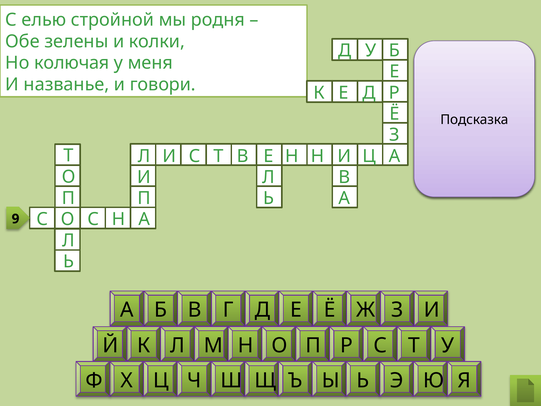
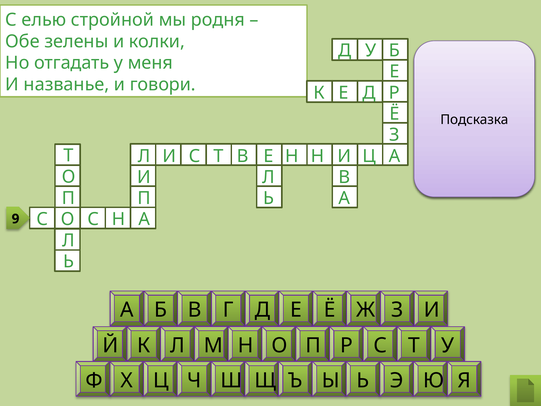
колючая: колючая -> отгадать (72, 63)
